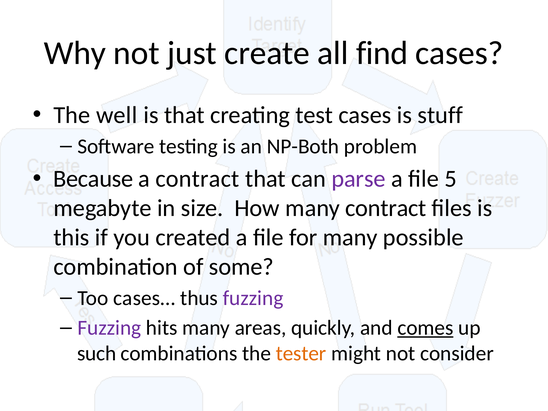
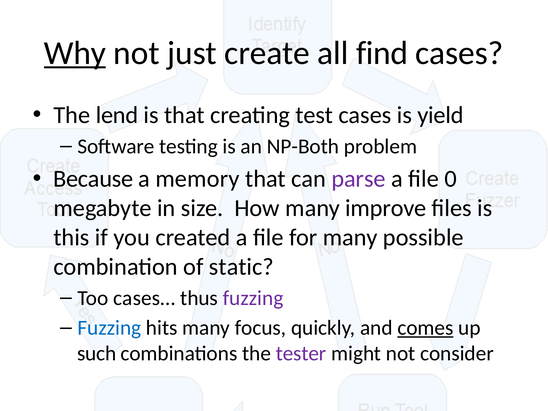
Why underline: none -> present (75, 53)
well: well -> lend (117, 115)
stuff: stuff -> yield (440, 115)
a contract: contract -> memory (197, 179)
5: 5 -> 0 (450, 179)
many contract: contract -> improve (386, 208)
some: some -> static (241, 267)
Fuzzing colour: purple -> blue (109, 328)
areas: areas -> focus (260, 328)
tester colour: orange -> purple (301, 353)
